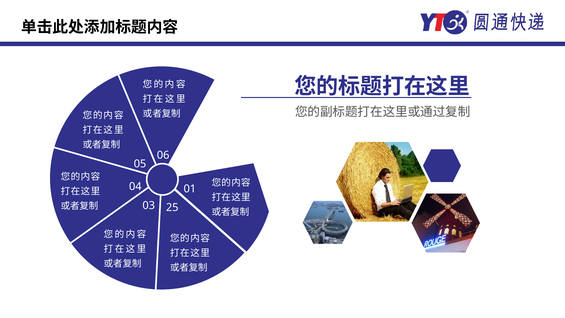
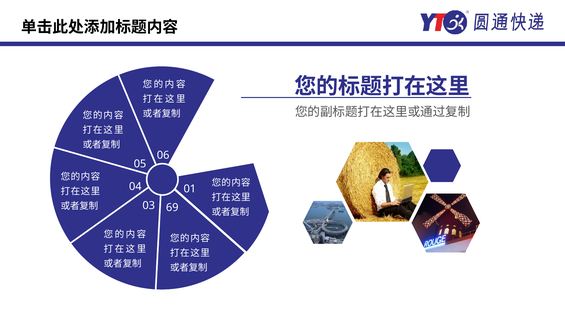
25: 25 -> 69 (172, 207)
